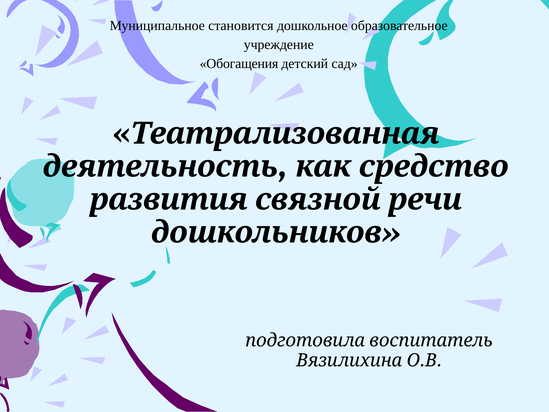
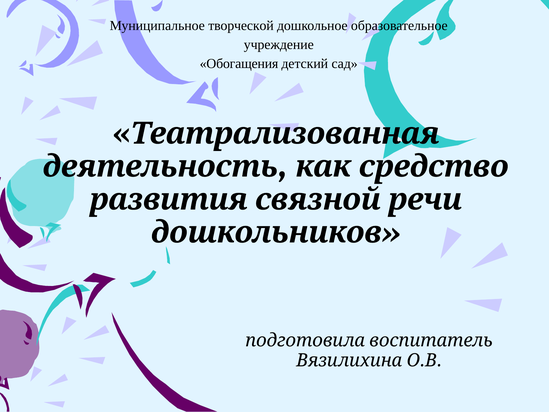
становится: становится -> творческой (241, 26)
